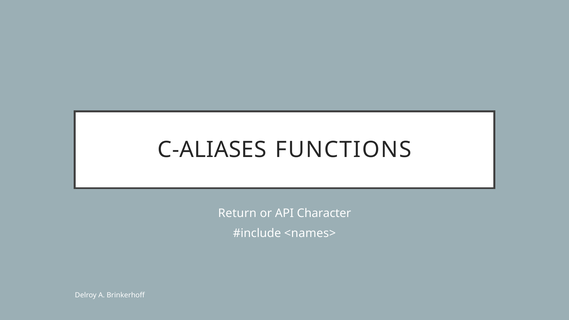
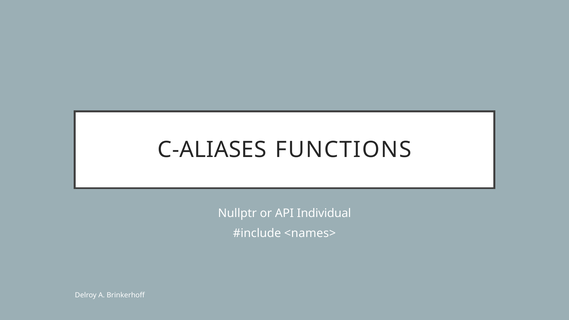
Return: Return -> Nullptr (237, 213)
Character: Character -> Individual (324, 213)
